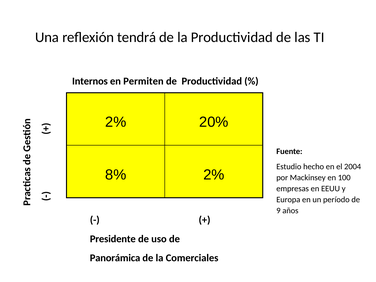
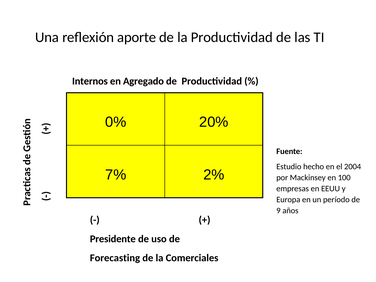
tendrá: tendrá -> aporte (137, 37)
Permiten: Permiten -> Agregado (144, 81)
2%: 2% -> 0% (116, 122)
8%: 8% -> 7% (116, 175)
Panorámica: Panorámica -> Forecasting (115, 258)
